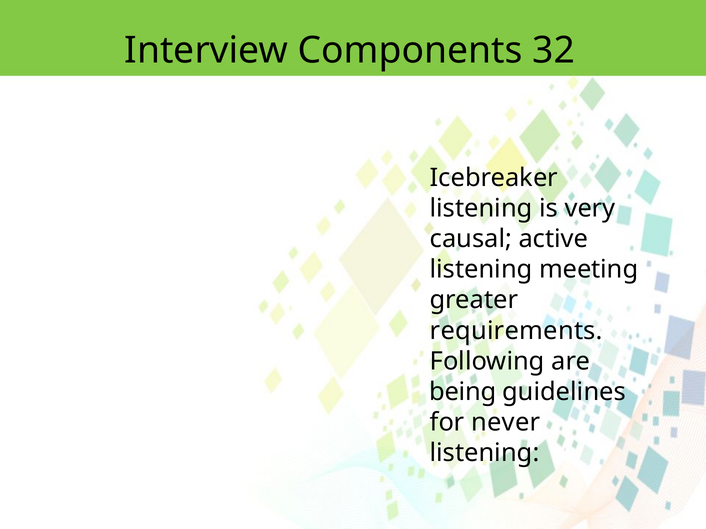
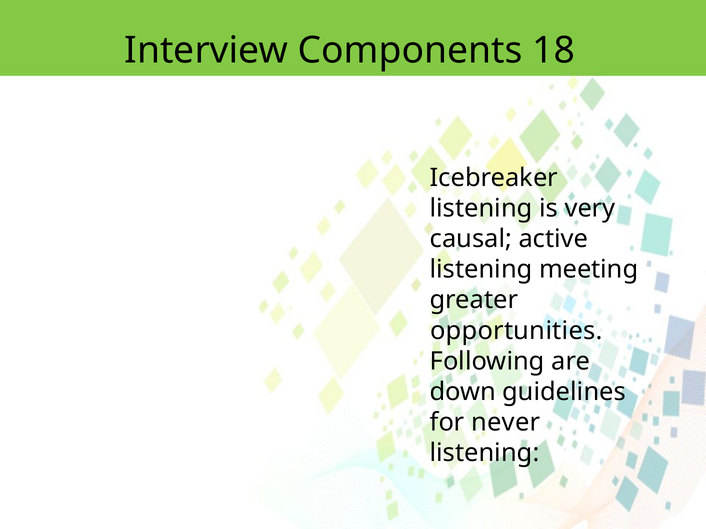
32: 32 -> 18 (554, 50)
requirements: requirements -> opportunities (516, 331)
being: being -> down (463, 392)
